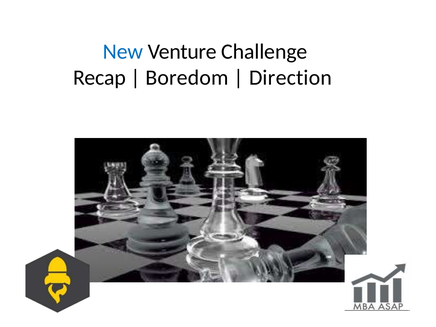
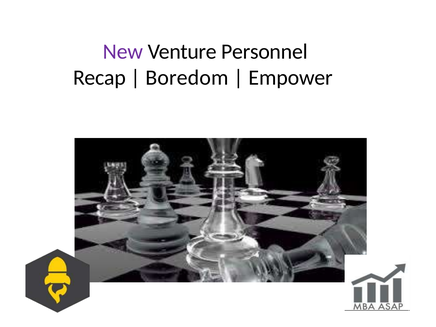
New colour: blue -> purple (123, 52)
Challenge: Challenge -> Personnel (264, 52)
Direction: Direction -> Empower (291, 78)
